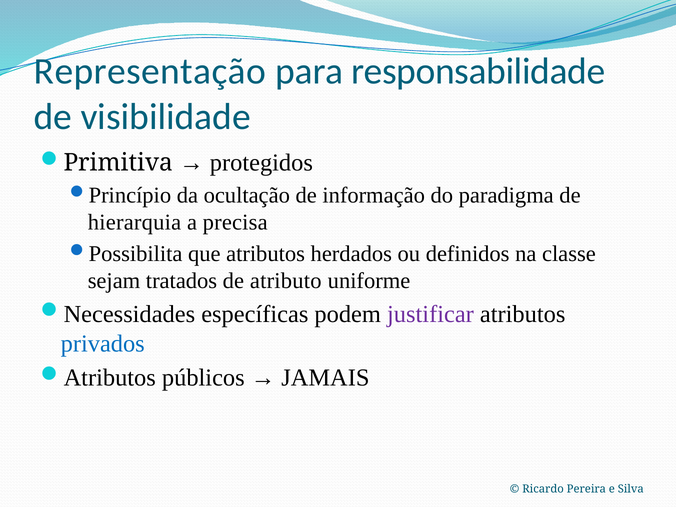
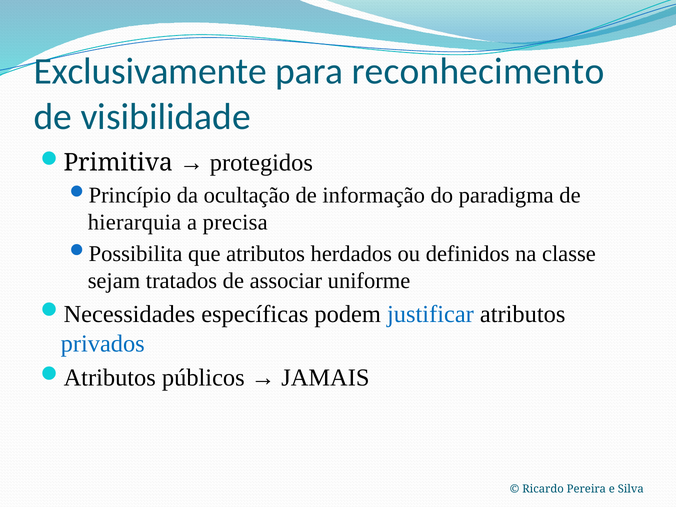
Representação: Representação -> Exclusivamente (150, 72)
responsabilidade: responsabilidade -> reconhecimento (478, 72)
atributo: atributo -> associar (286, 281)
justificar colour: purple -> blue (430, 314)
